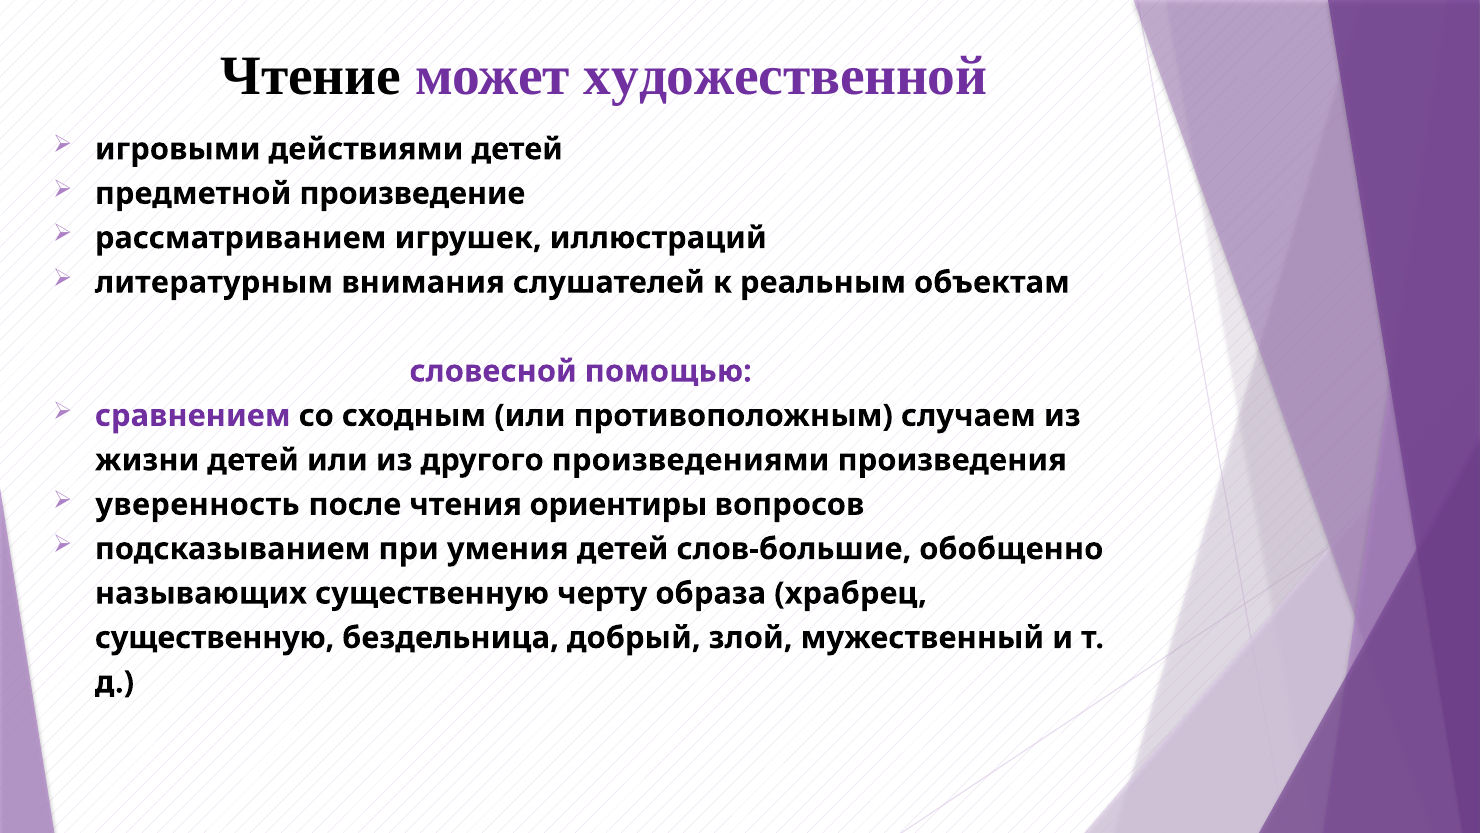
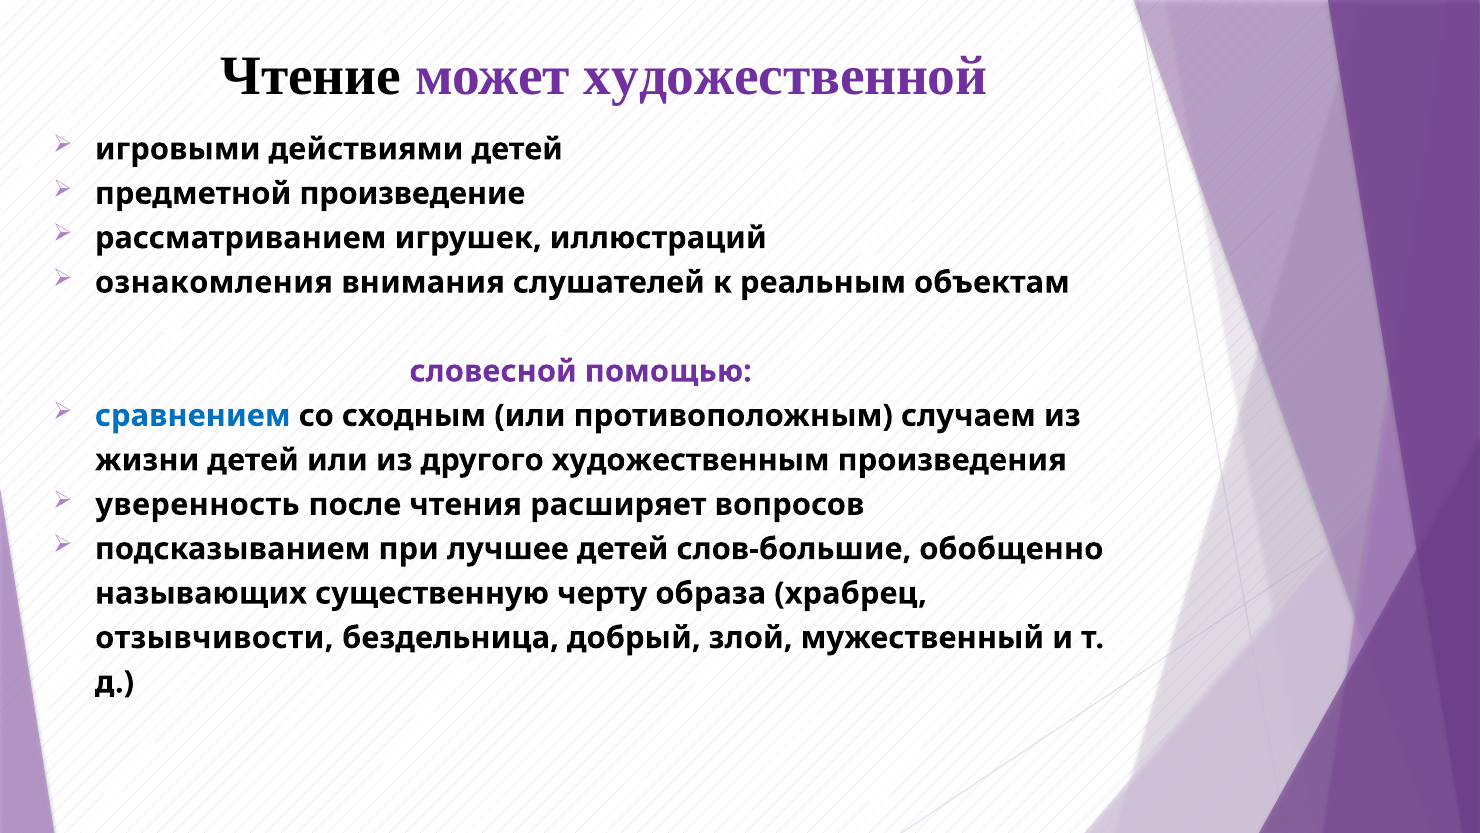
литературным: литературным -> ознакомления (214, 282)
сравнением colour: purple -> blue (193, 416)
произведениями: произведениями -> художественным (691, 460)
ориентиры: ориентиры -> расширяет (618, 504)
умения: умения -> лучшее (508, 549)
существенную: существенную -> отзывчивости (214, 638)
